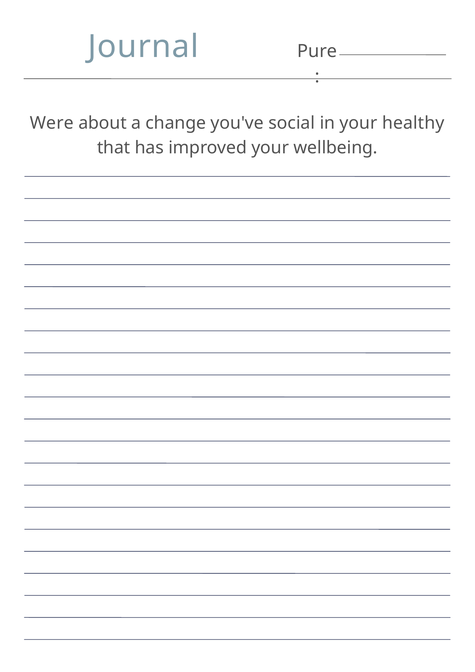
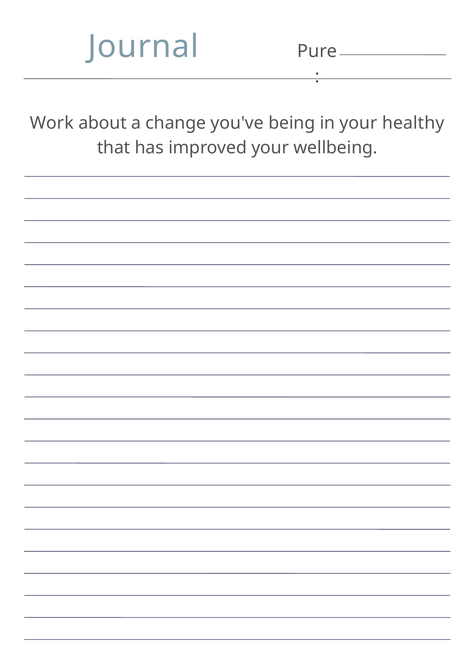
Were: Were -> Work (52, 123)
social: social -> being (292, 123)
